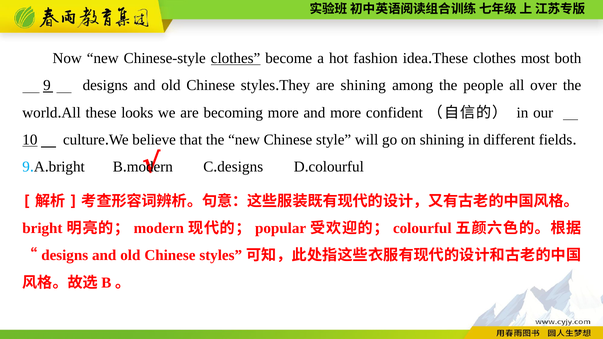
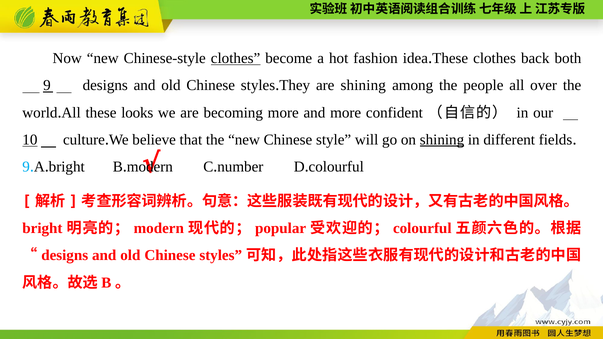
most: most -> back (535, 58)
shining underline: none -> present (442, 140)
designs: designs -> number (240, 167)
